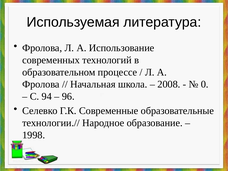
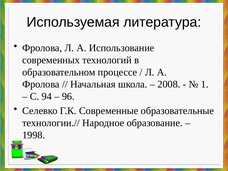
0: 0 -> 1 (205, 84)
